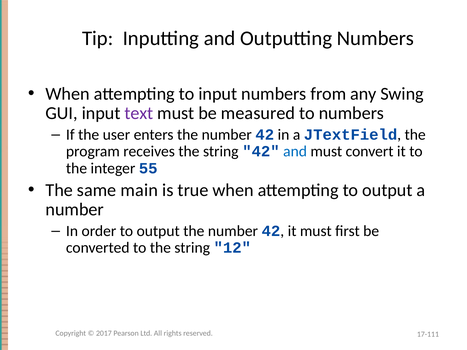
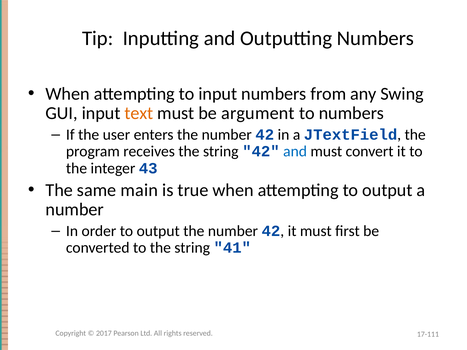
text colour: purple -> orange (139, 113)
measured: measured -> argument (258, 113)
55: 55 -> 43 (148, 168)
12: 12 -> 41 (232, 248)
